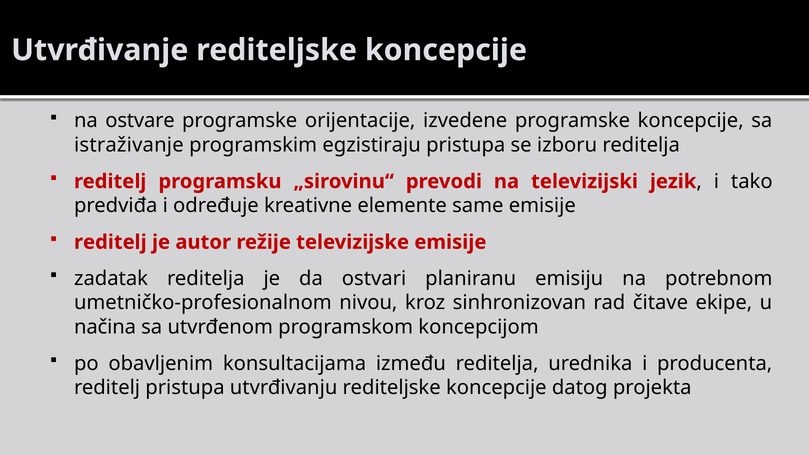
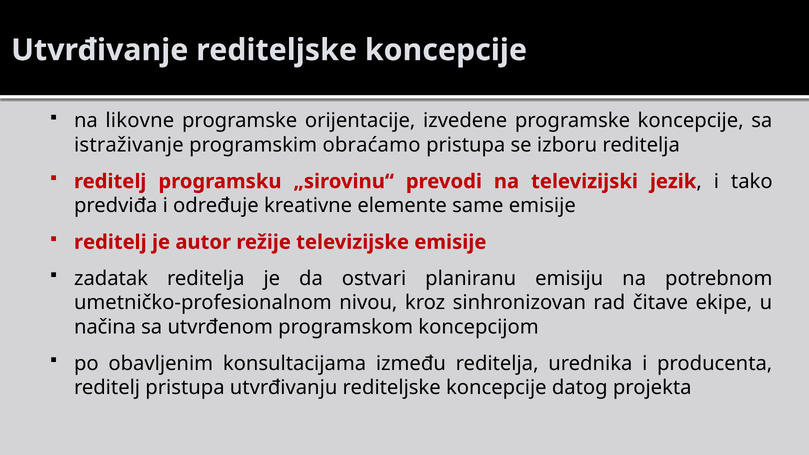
ostvare: ostvare -> likovne (140, 121)
egzistiraju: egzistiraju -> obraćamo (372, 145)
